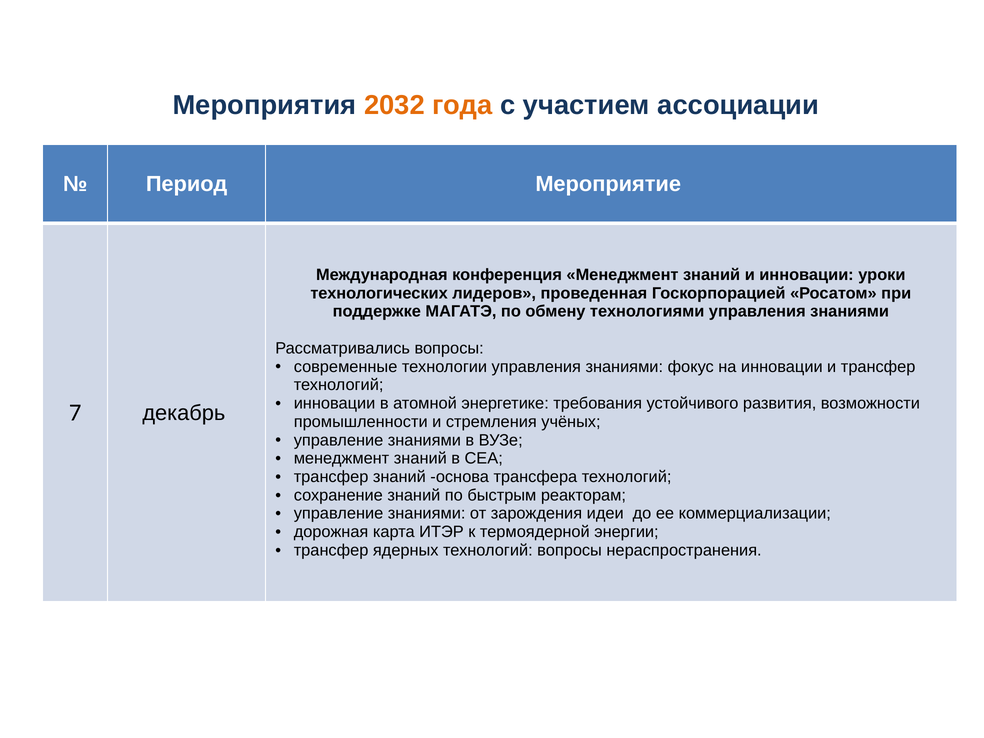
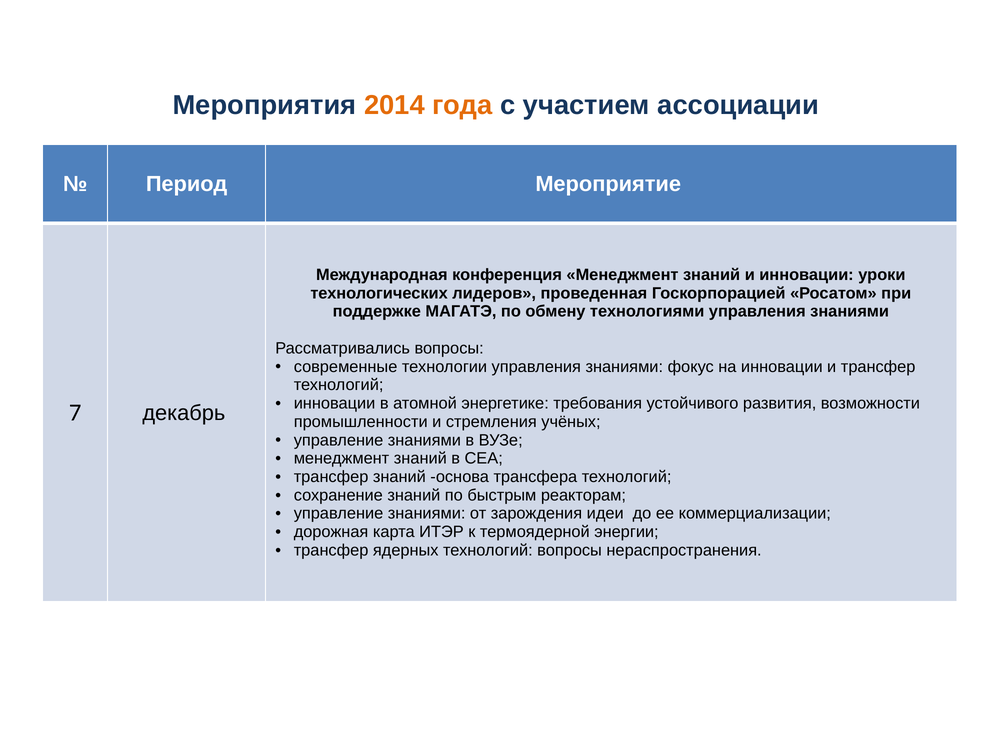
2032: 2032 -> 2014 (394, 105)
